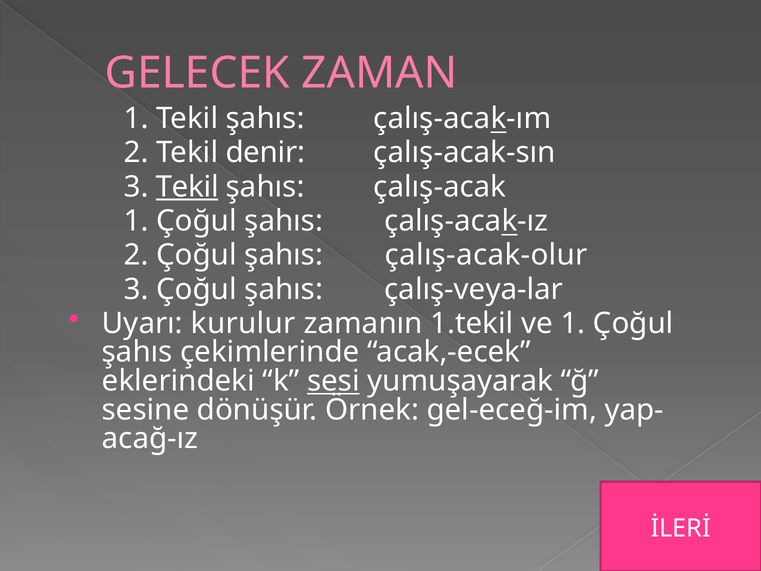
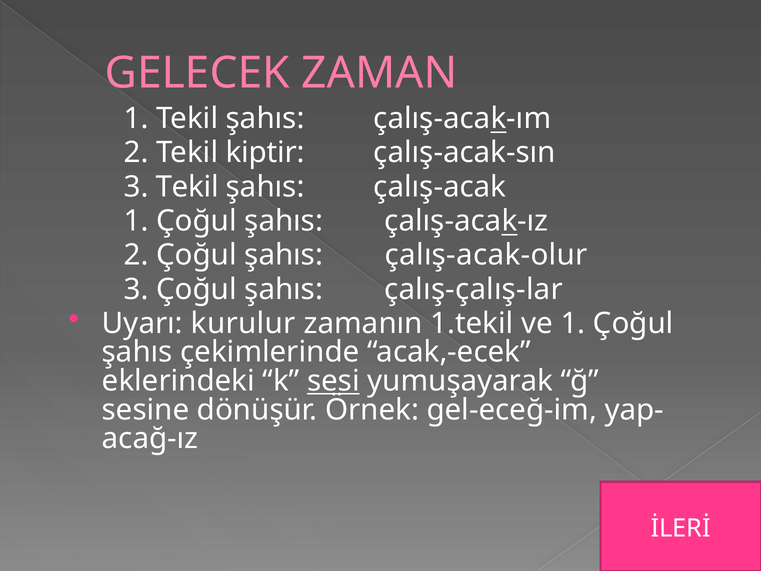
denir: denir -> kiptir (265, 153)
Tekil underline: present -> none (187, 187)
çalış-veya-lar: çalış-veya-lar -> çalış-çalış-lar (474, 289)
